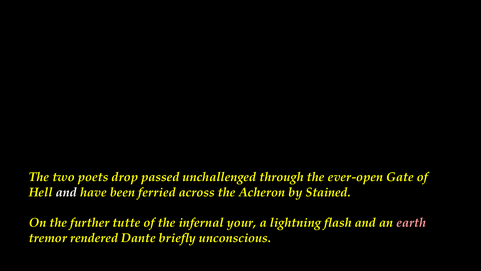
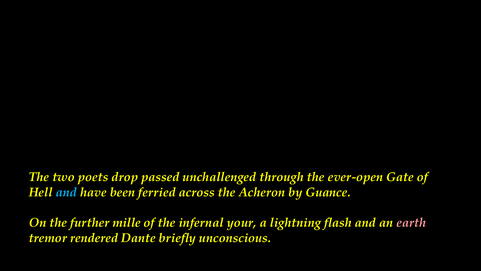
and colour: white -> light blue (66, 192)
Stained: Stained -> Guance (328, 192)
tutte: tutte -> mille (127, 222)
